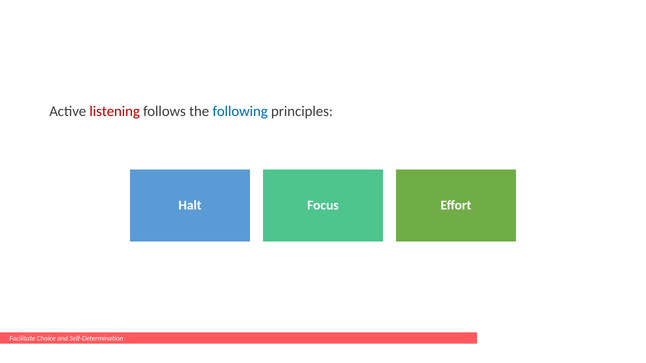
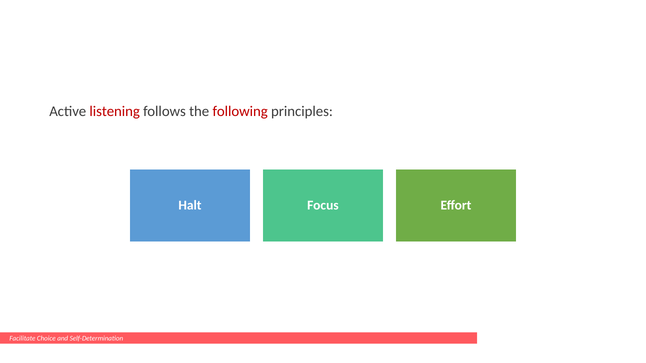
following colour: blue -> red (240, 112)
